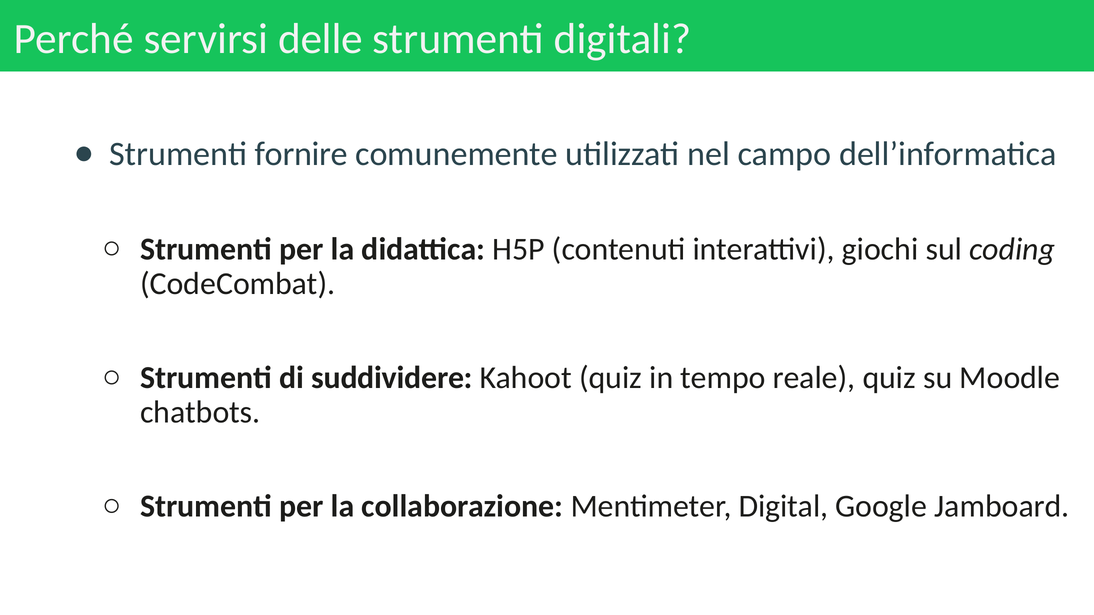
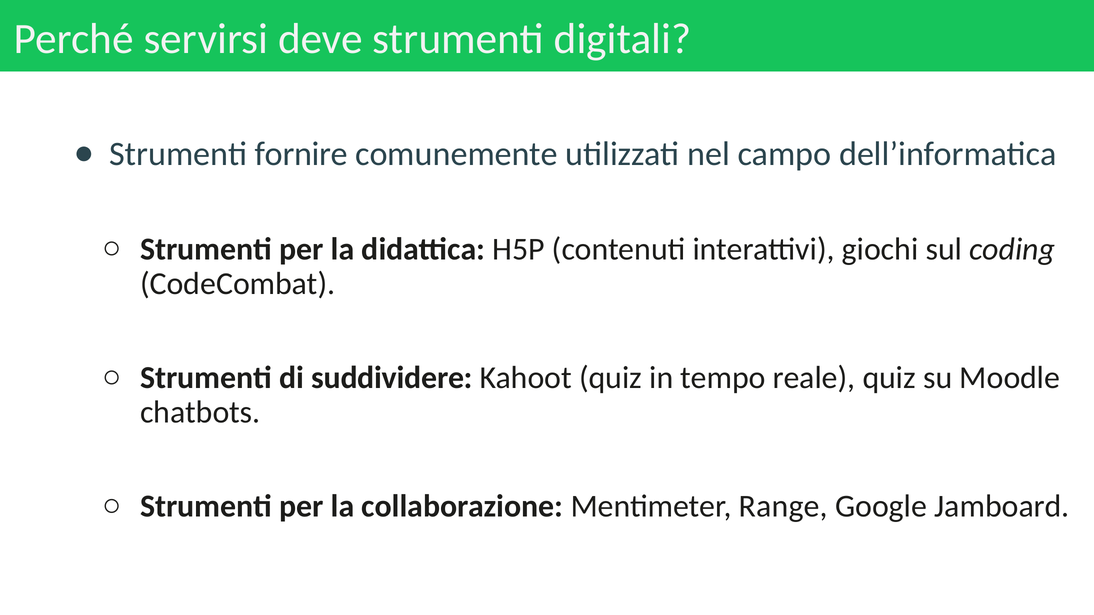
delle: delle -> deve (320, 39)
Digital: Digital -> Range (783, 507)
